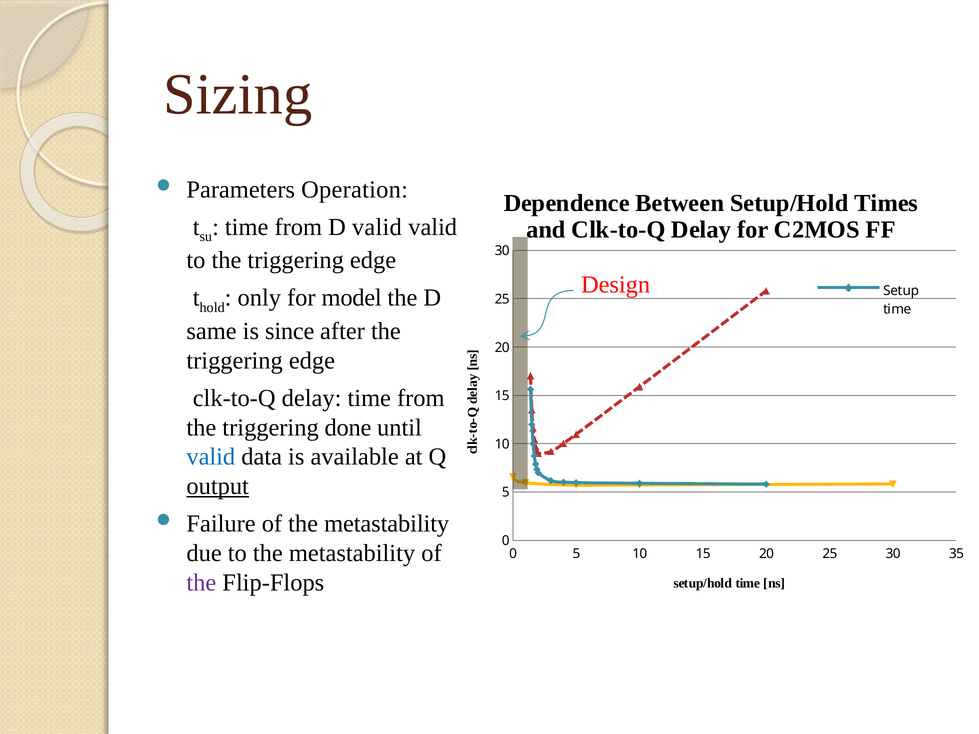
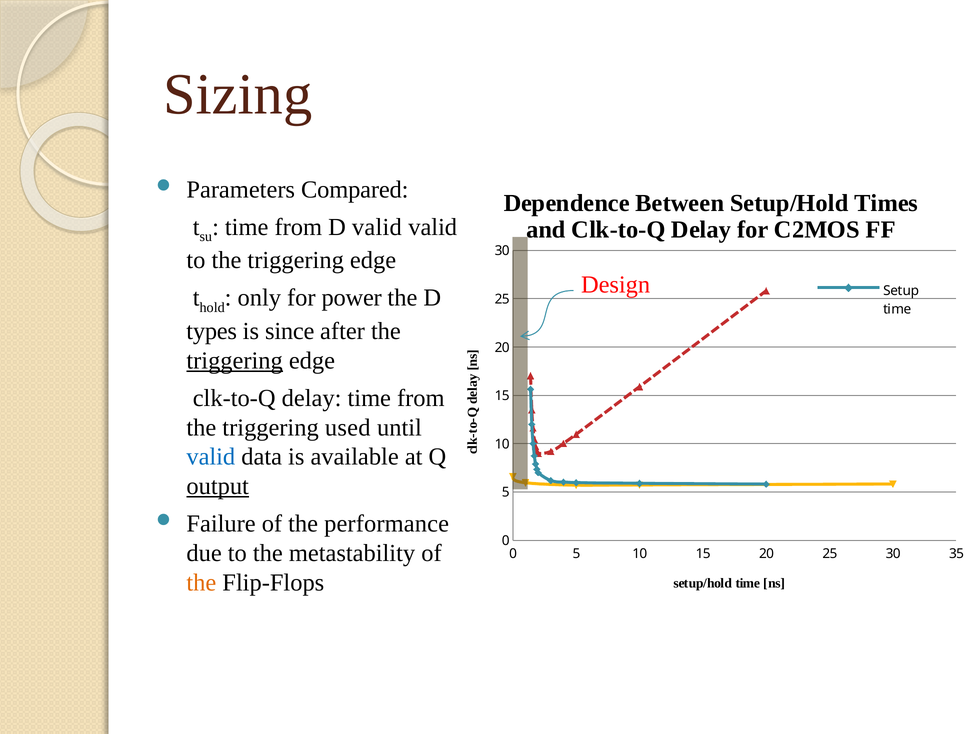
Operation: Operation -> Compared (355, 189)
model: model -> power (352, 298)
same: same -> types (212, 331)
triggering underline: none -> present (235, 361)
done: done -> used (348, 428)
of the metastability: metastability -> performance (387, 524)
the colour: purple -> orange (201, 583)
